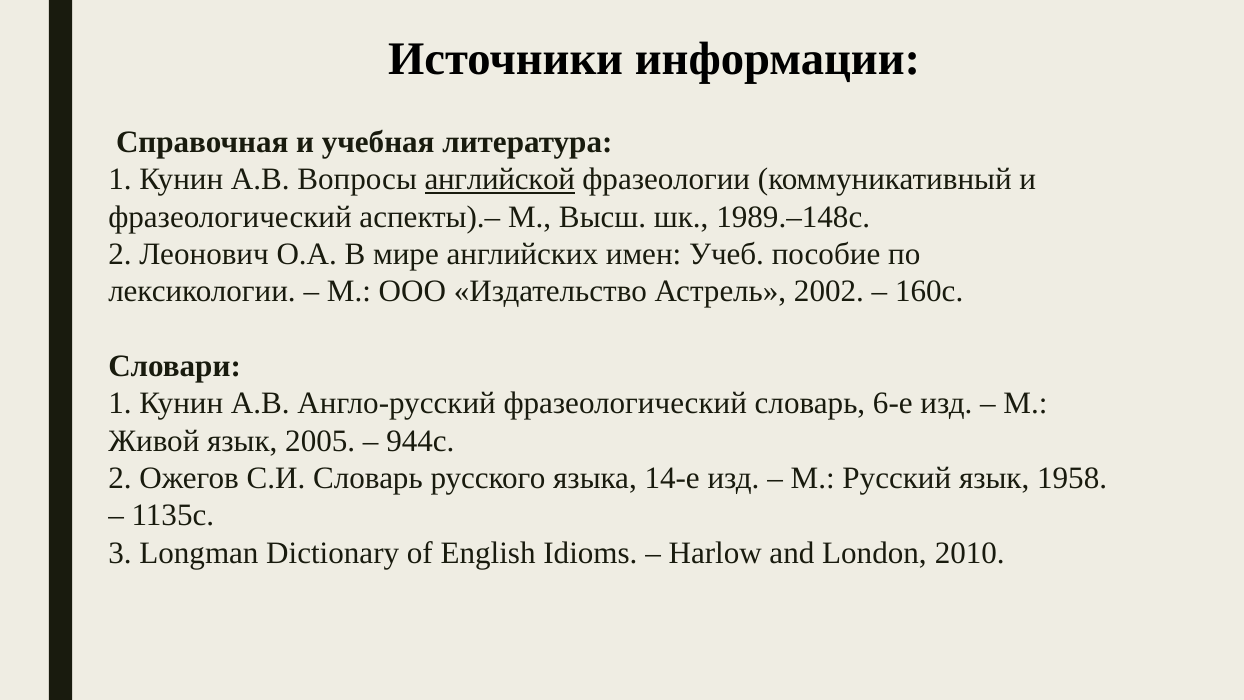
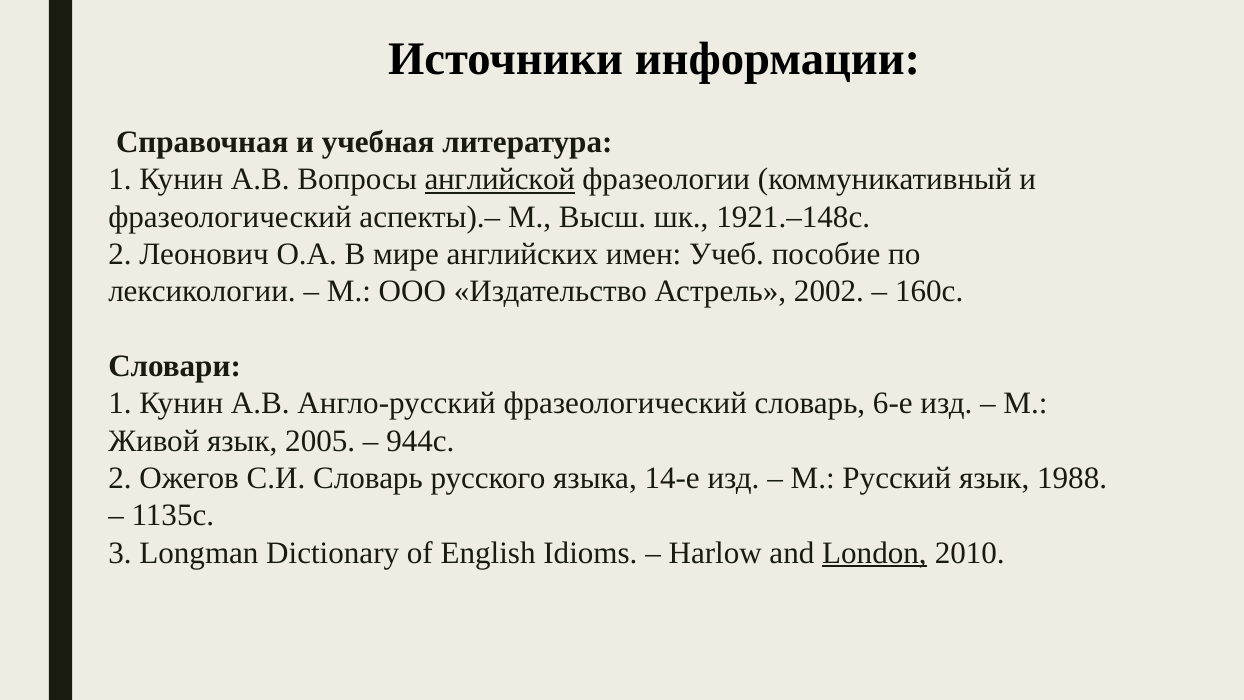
1989.–148с: 1989.–148с -> 1921.–148с (793, 217)
1958: 1958 -> 1988 (1072, 478)
London underline: none -> present (874, 553)
